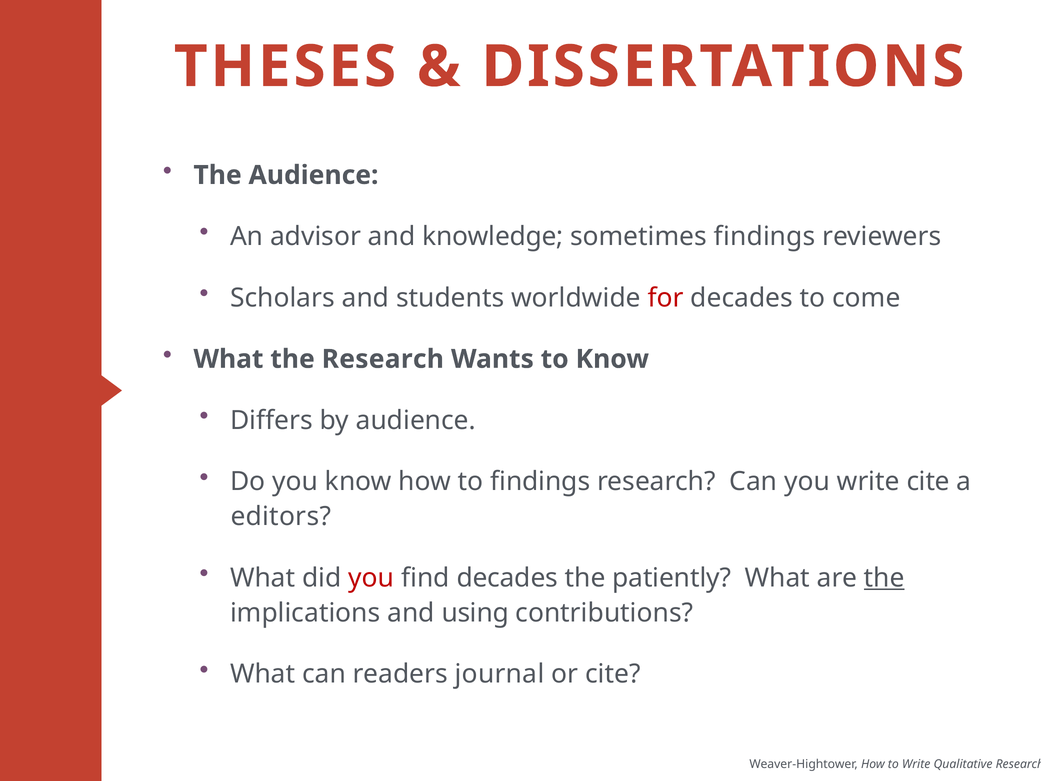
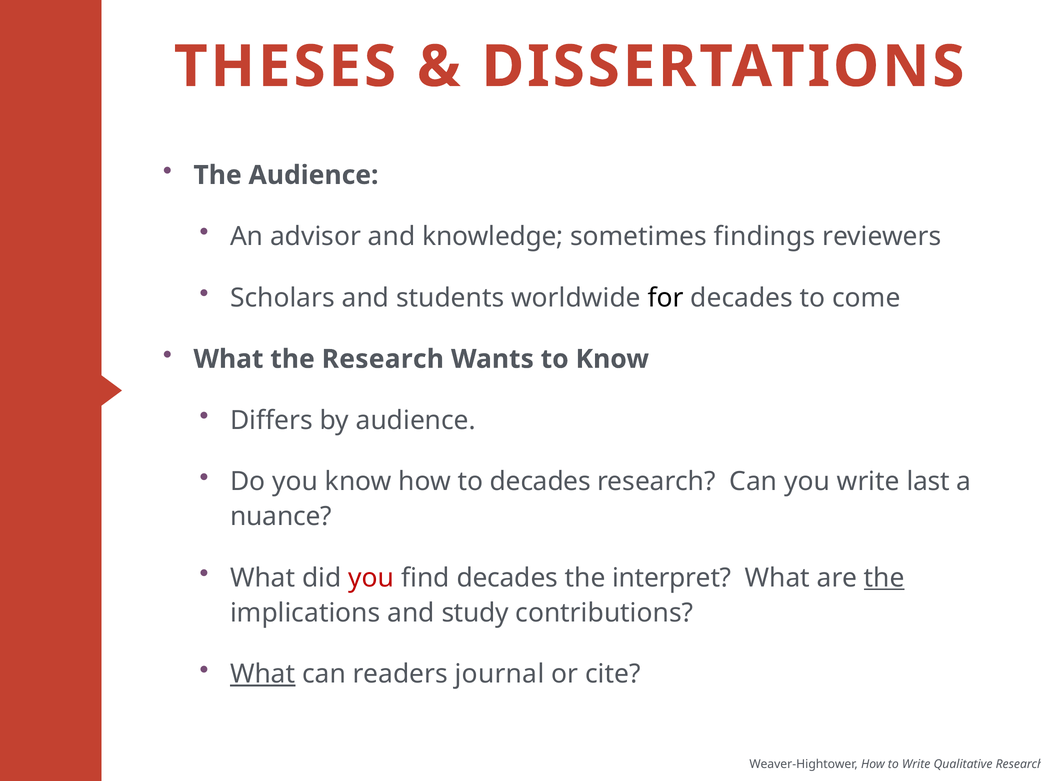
for colour: red -> black (666, 298)
to findings: findings -> decades (540, 482)
write cite: cite -> last (928, 482)
editors: editors -> nuance (281, 516)
patiently: patiently -> interpret (672, 578)
using: using -> study (475, 613)
What underline: none -> present (263, 674)
